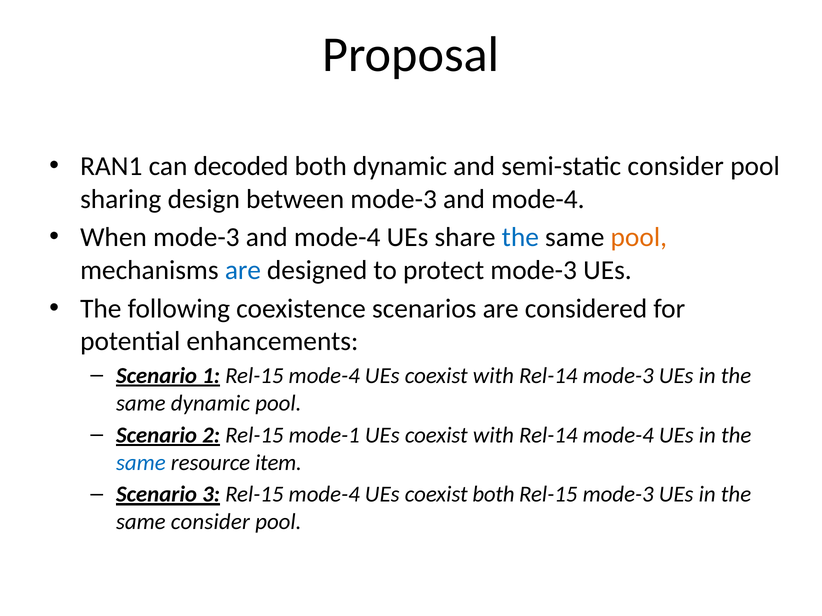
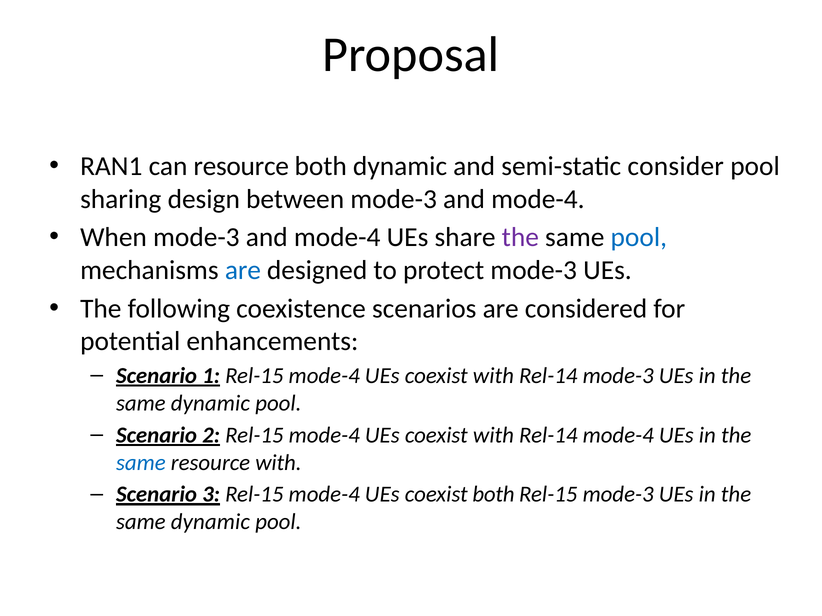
can decoded: decoded -> resource (241, 166)
the colour: blue -> purple (520, 238)
pool colour: orange -> blue (639, 238)
2 Rel-15 mode-1: mode-1 -> mode-4 (324, 435)
resource item: item -> with (278, 463)
consider: consider -> dynamic (210, 522)
